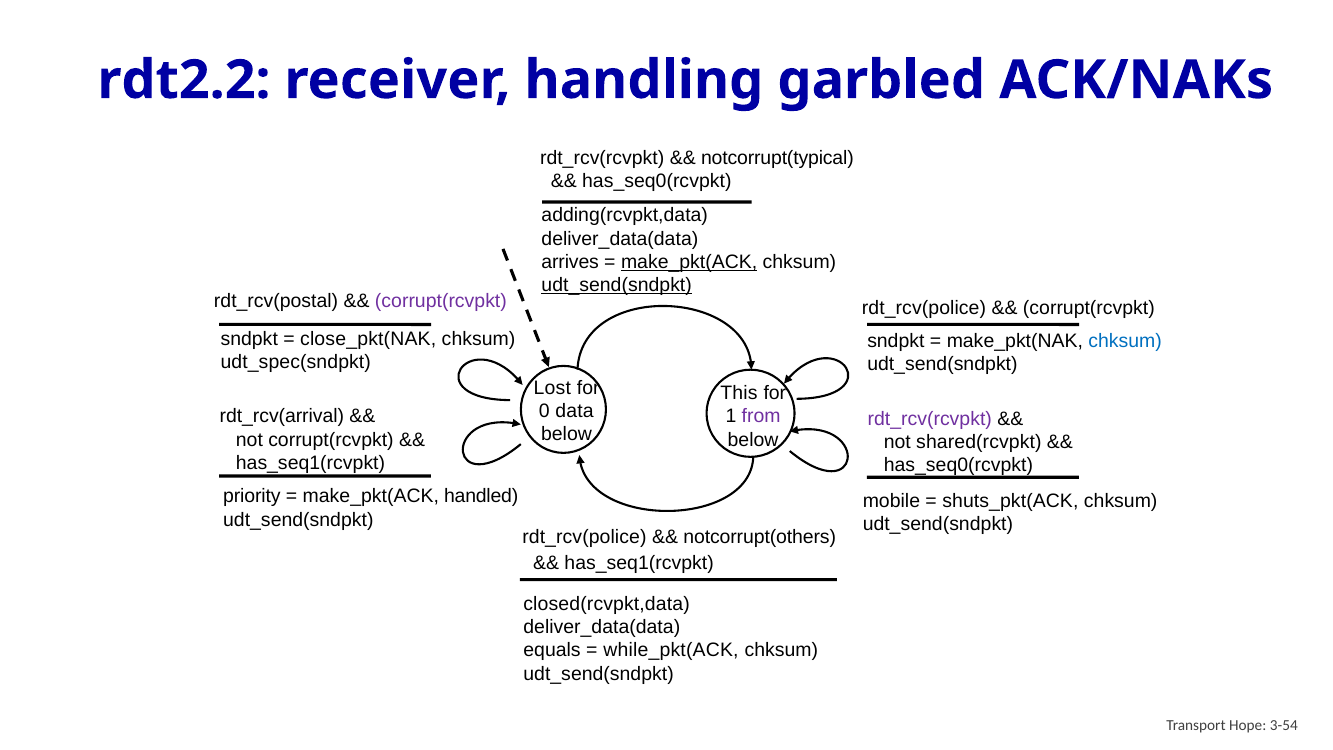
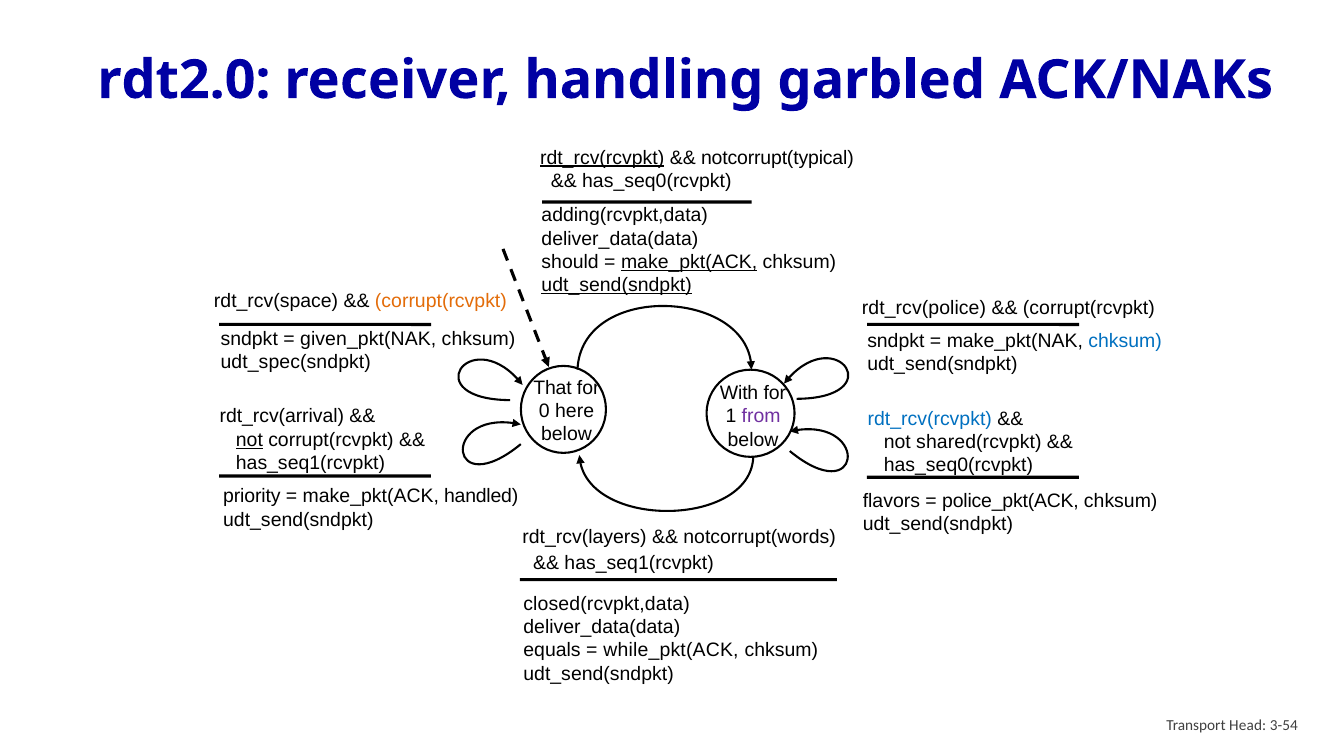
rdt2.2: rdt2.2 -> rdt2.0 (184, 80)
rdt_rcv(rcvpkt underline: none -> present (602, 158)
arrives: arrives -> should (570, 262)
rdt_rcv(postal: rdt_rcv(postal -> rdt_rcv(space (276, 301)
corrupt(rcvpkt colour: purple -> orange (441, 301)
close_pkt(NAK: close_pkt(NAK -> given_pkt(NAK (368, 339)
Lost: Lost -> That (553, 388)
This: This -> With (739, 393)
data: data -> here (575, 411)
rdt_rcv(rcvpkt colour: purple -> blue (930, 419)
not underline: none -> present (249, 440)
mobile: mobile -> flavors (891, 501)
shuts_pkt(ACK: shuts_pkt(ACK -> police_pkt(ACK (1010, 501)
rdt_rcv(police: rdt_rcv(police -> rdt_rcv(layers (584, 536)
notcorrupt(others: notcorrupt(others -> notcorrupt(words (760, 536)
Hope: Hope -> Head (1248, 725)
